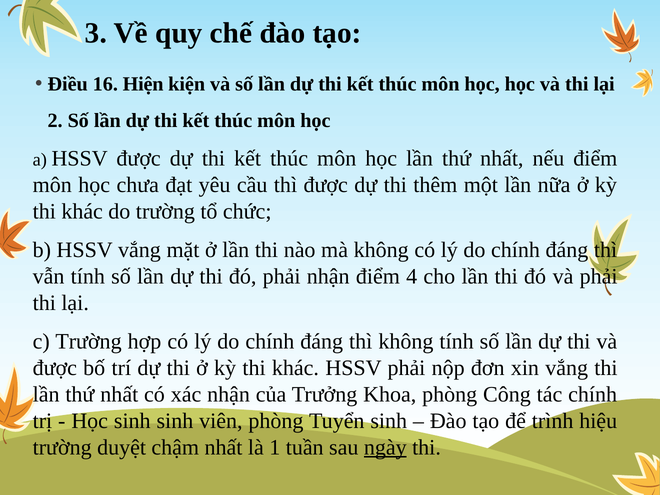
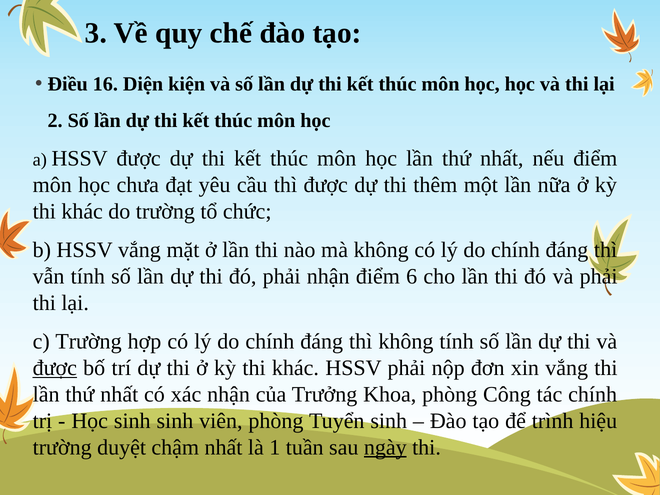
Hiện: Hiện -> Diện (143, 84)
4: 4 -> 6 (412, 277)
được underline: none -> present (55, 368)
